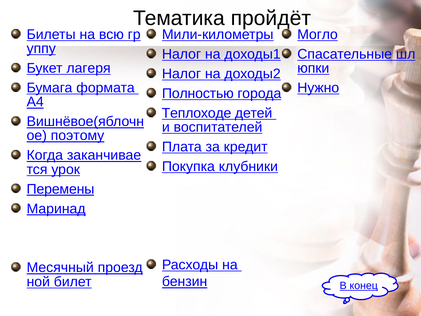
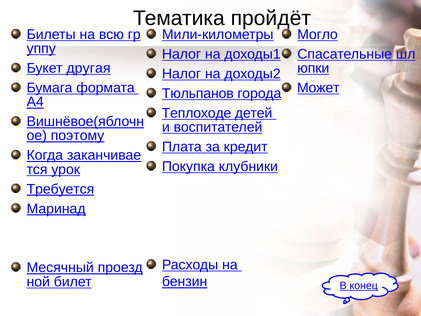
лагеря: лагеря -> другая (88, 68)
Нужно: Нужно -> Может (318, 88)
Полностью: Полностью -> Тюльпанов (198, 93)
Перемены: Перемены -> Требуется (60, 189)
